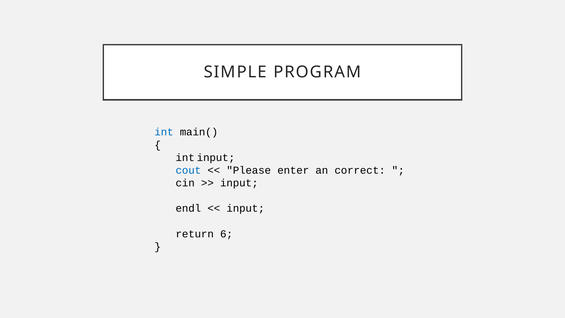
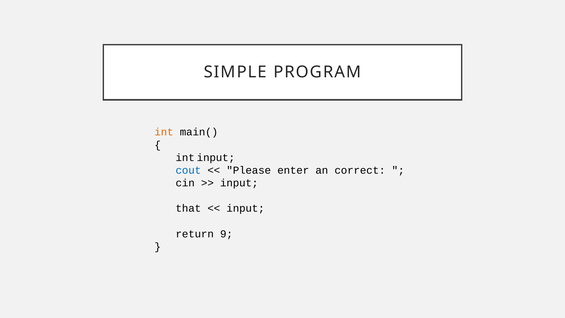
int colour: blue -> orange (164, 132)
endl: endl -> that (188, 208)
6: 6 -> 9 (226, 234)
